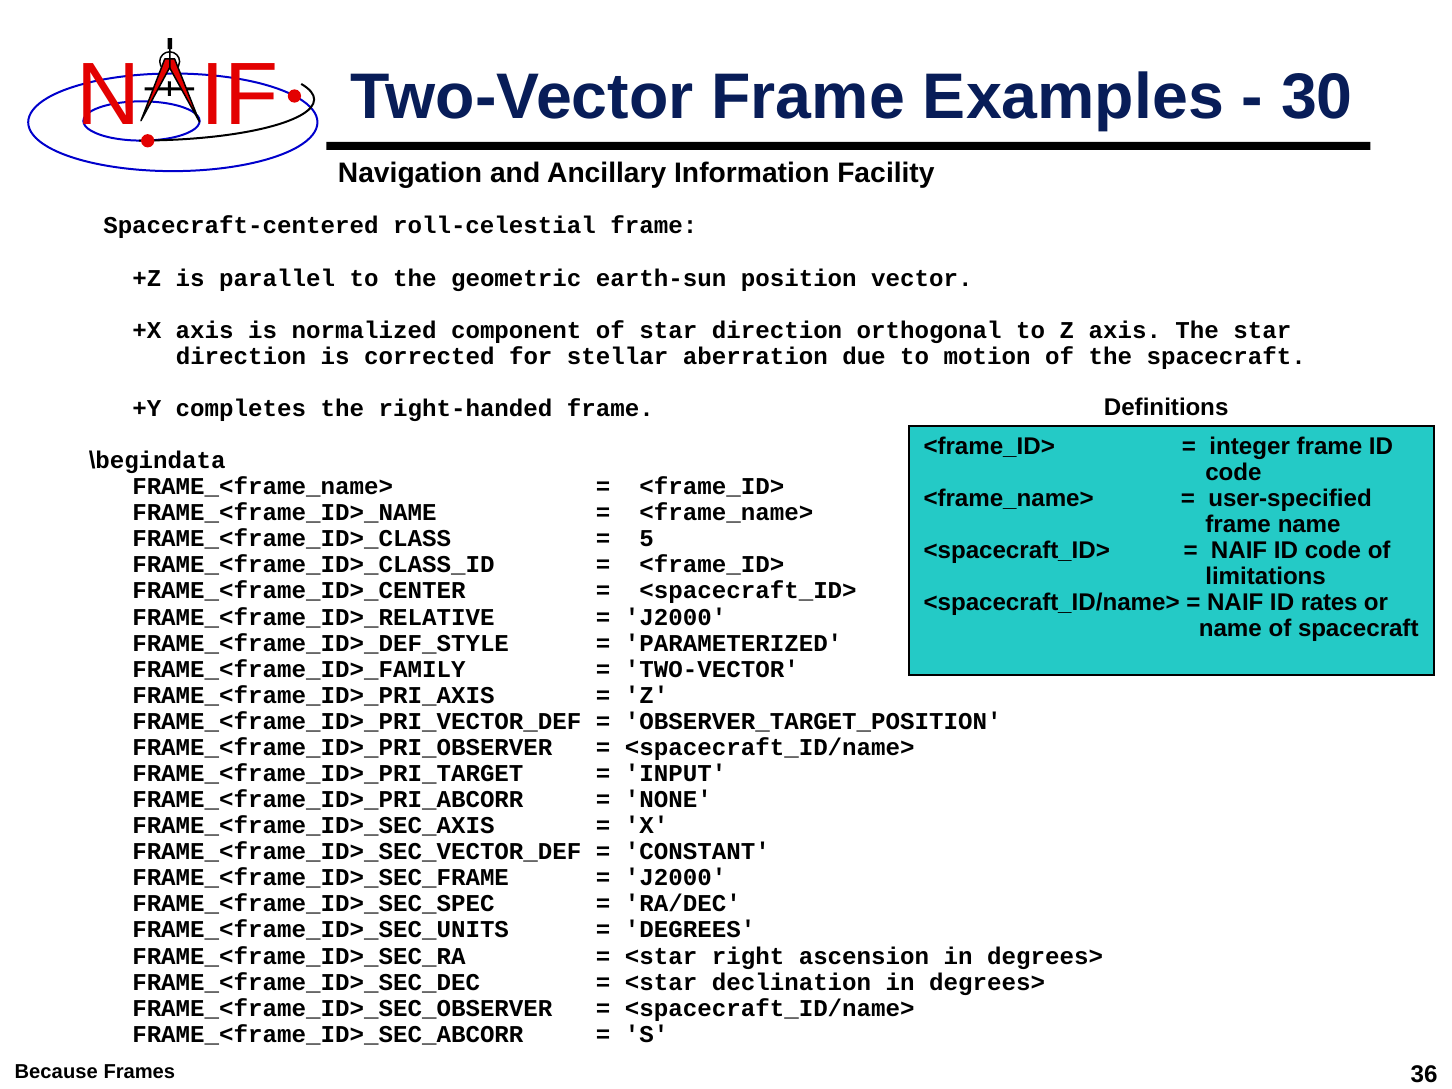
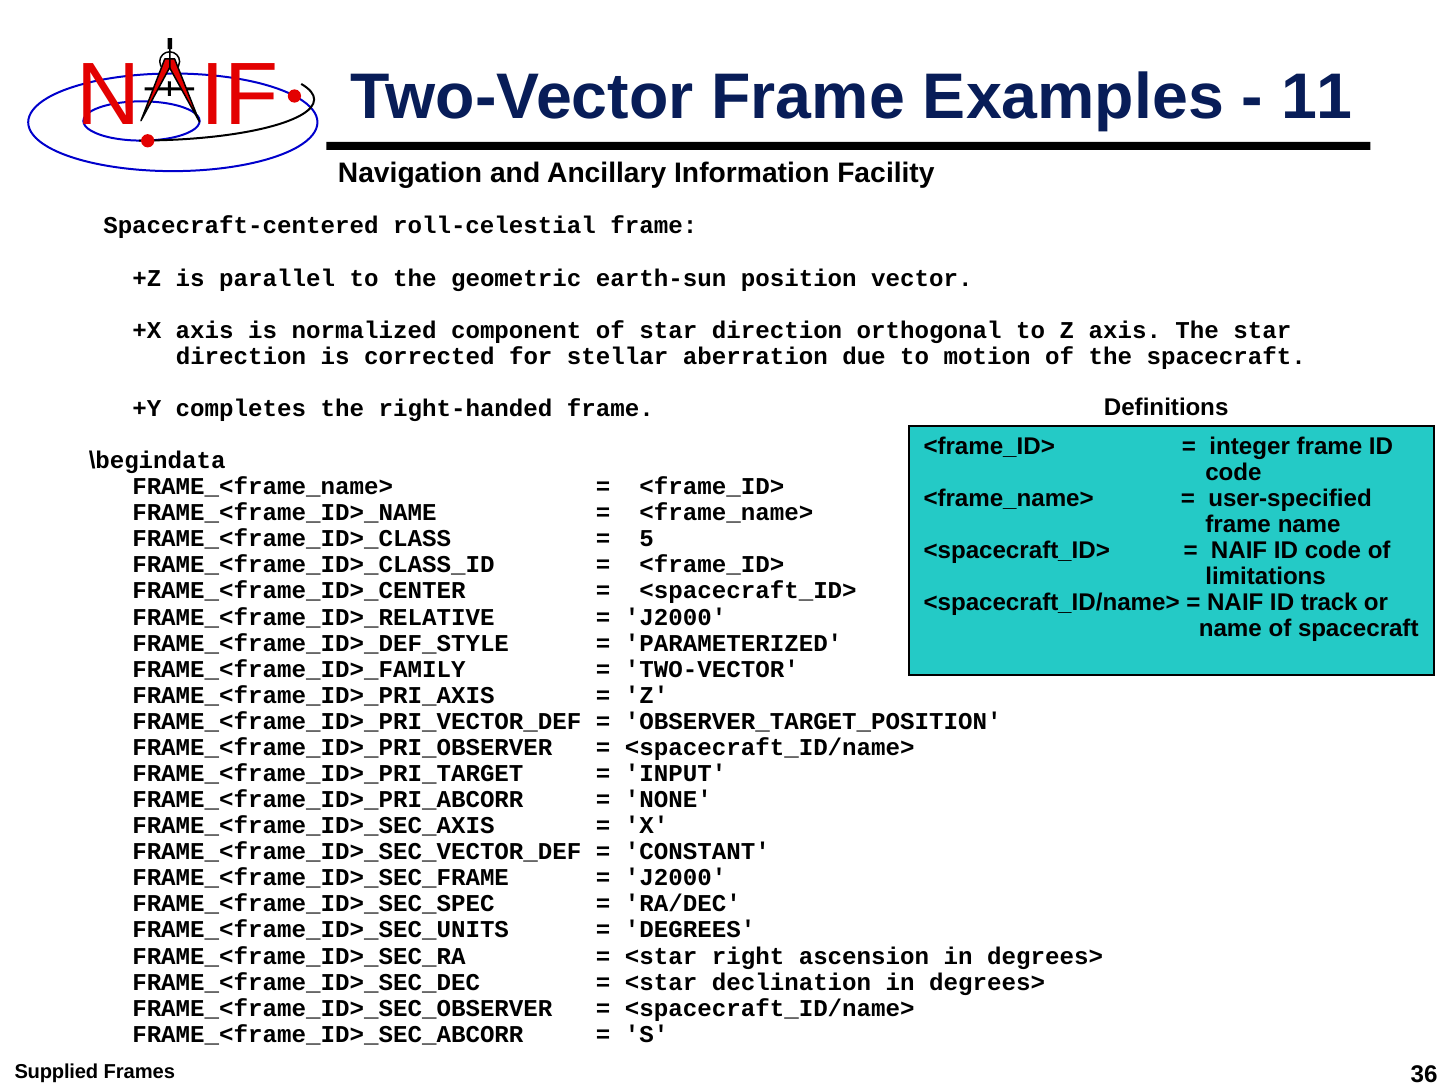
30: 30 -> 11 (1317, 97)
rates: rates -> track (1329, 603)
Because: Because -> Supplied (56, 1072)
